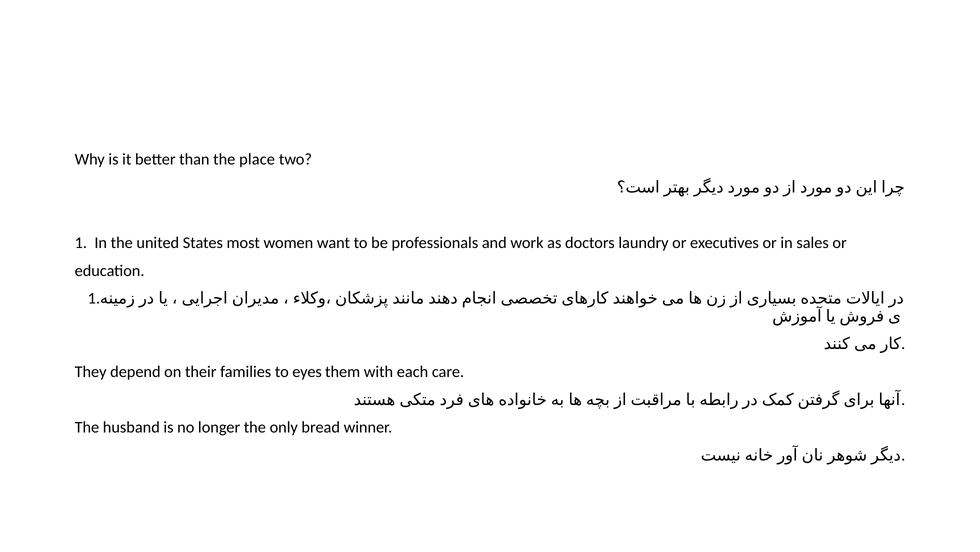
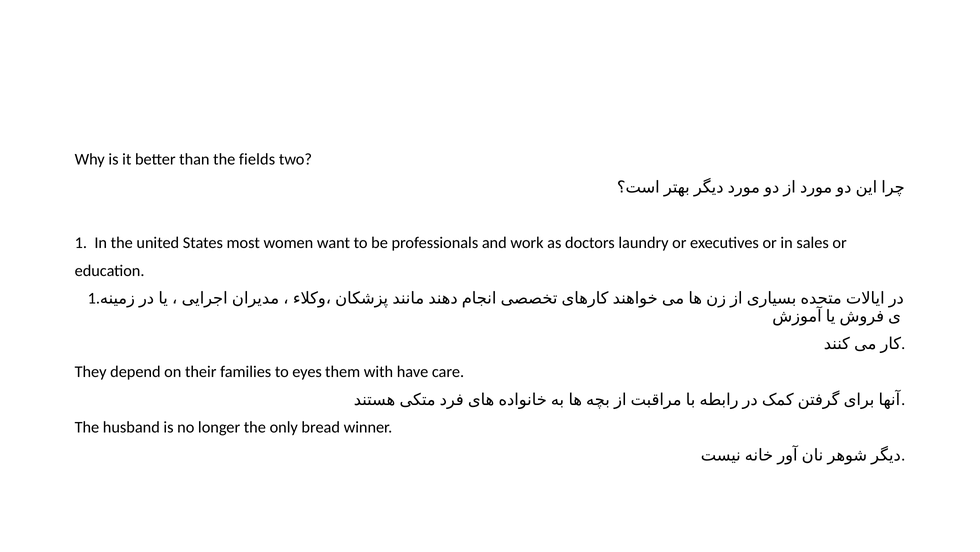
place: place -> fields (257, 159)
each: each -> have (413, 371)
